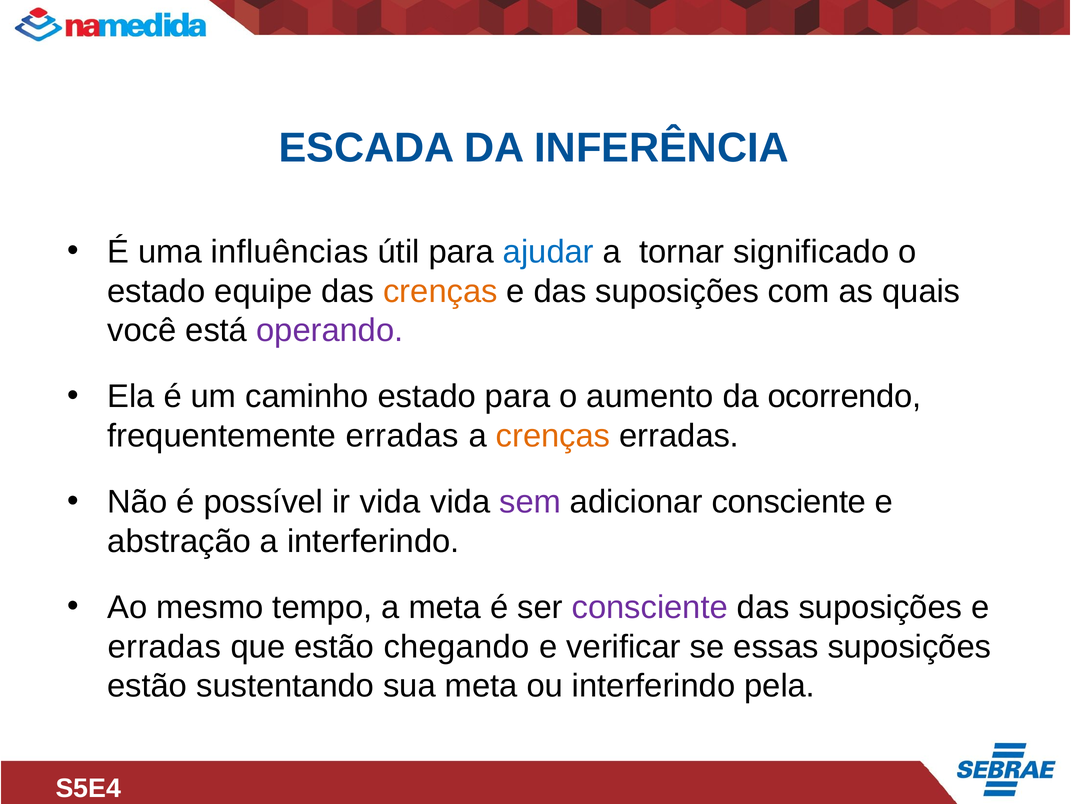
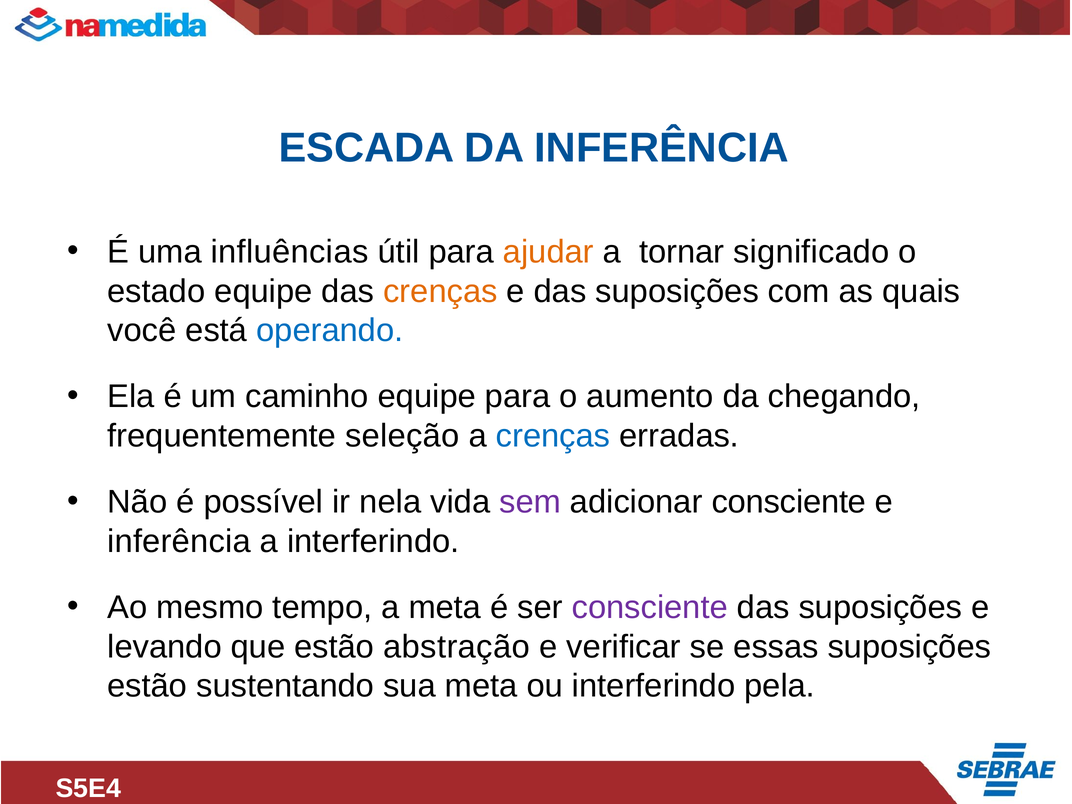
ajudar colour: blue -> orange (548, 252)
operando colour: purple -> blue (330, 331)
caminho estado: estado -> equipe (427, 397)
ocorrendo: ocorrendo -> chegando (844, 397)
frequentemente erradas: erradas -> seleção (402, 436)
crenças colour: orange -> blue (553, 436)
ir vida: vida -> nela (390, 502)
abstração: abstração -> inferência (179, 541)
erradas: erradas -> levando (165, 647)
chegando: chegando -> abstração (457, 647)
